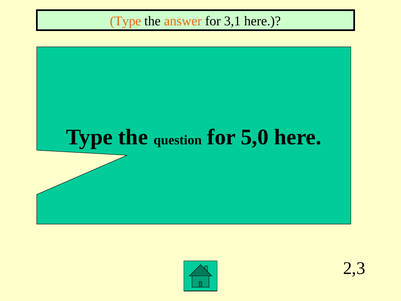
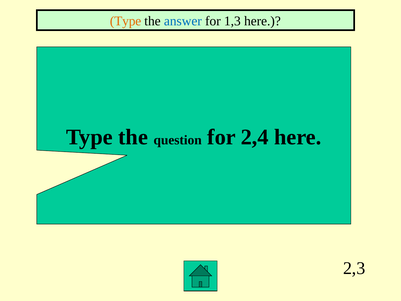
answer colour: orange -> blue (183, 21)
3,1: 3,1 -> 1,3 (232, 21)
5,0: 5,0 -> 2,4 (255, 137)
